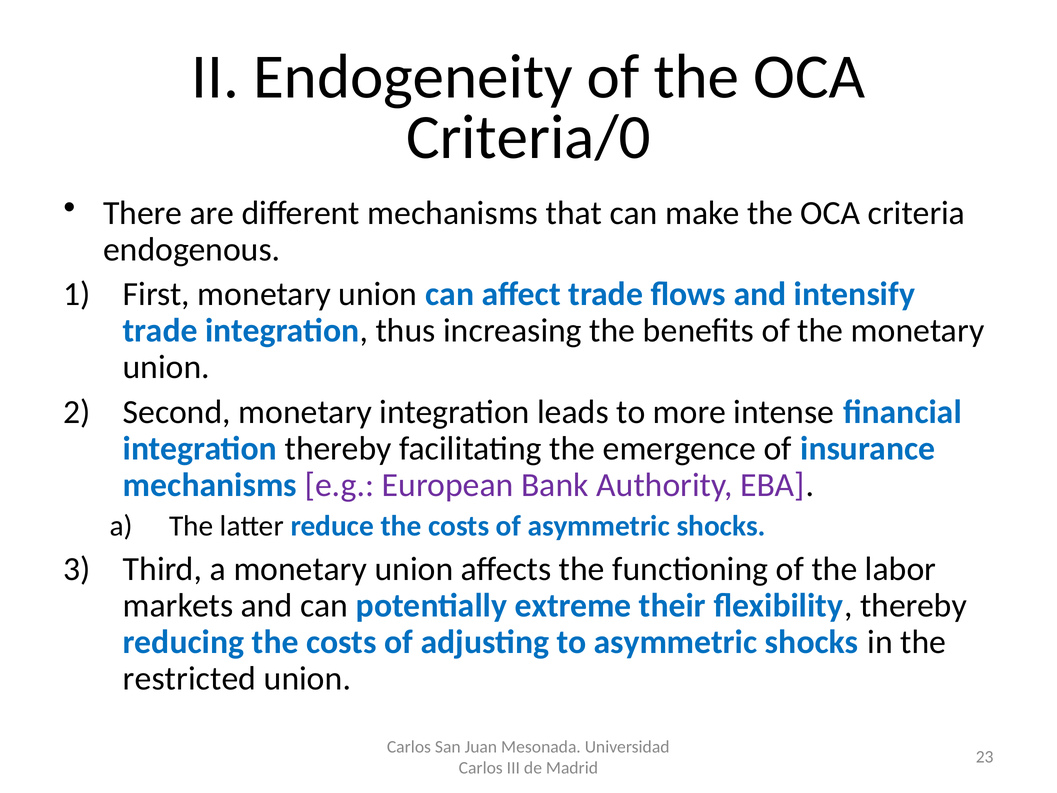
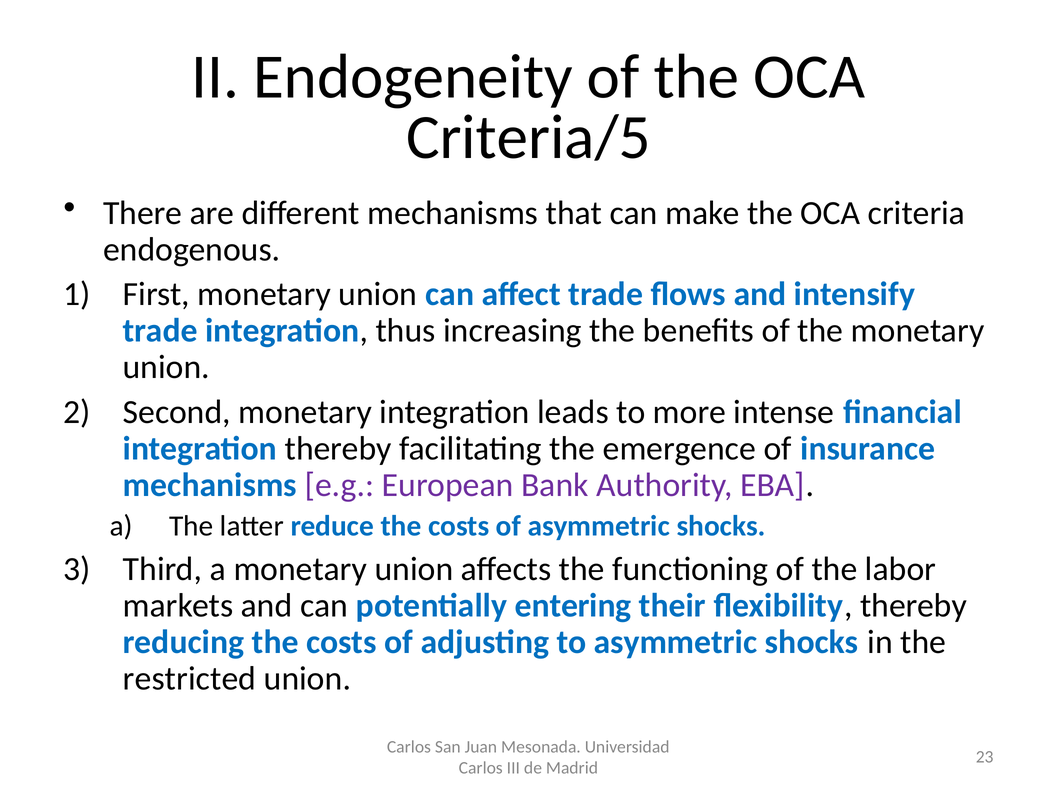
Criteria/0: Criteria/0 -> Criteria/5 (528, 138)
extreme: extreme -> entering (573, 605)
